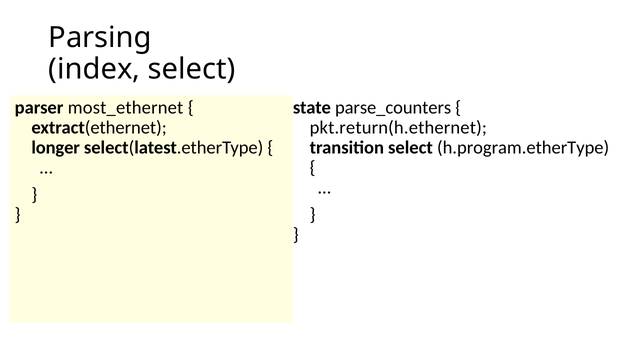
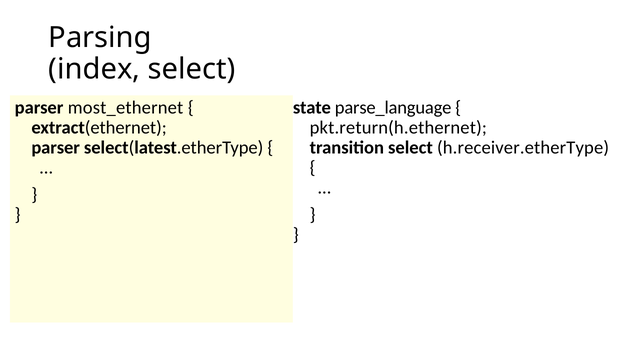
parse_counters: parse_counters -> parse_language (393, 108)
longer: longer -> parser (56, 148)
h.program.etherType: h.program.etherType -> h.receiver.etherType (523, 148)
